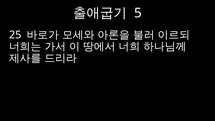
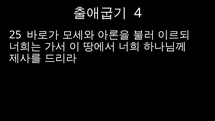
5: 5 -> 4 (138, 13)
